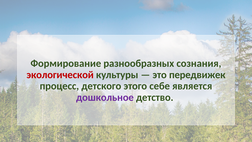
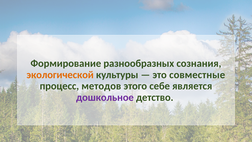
экологической colour: red -> orange (60, 75)
передвижек: передвижек -> совместные (197, 75)
детского: детского -> методов (101, 86)
